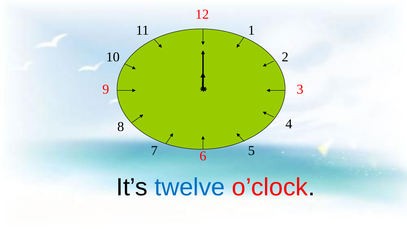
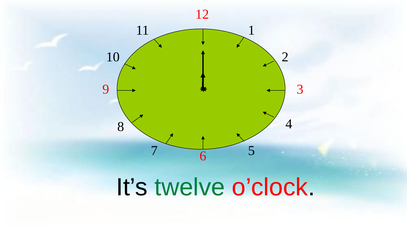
twelve colour: blue -> green (190, 187)
